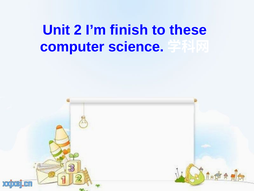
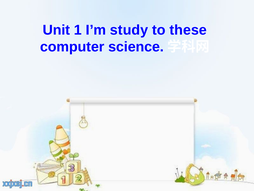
2: 2 -> 1 (78, 30)
finish: finish -> study (129, 30)
